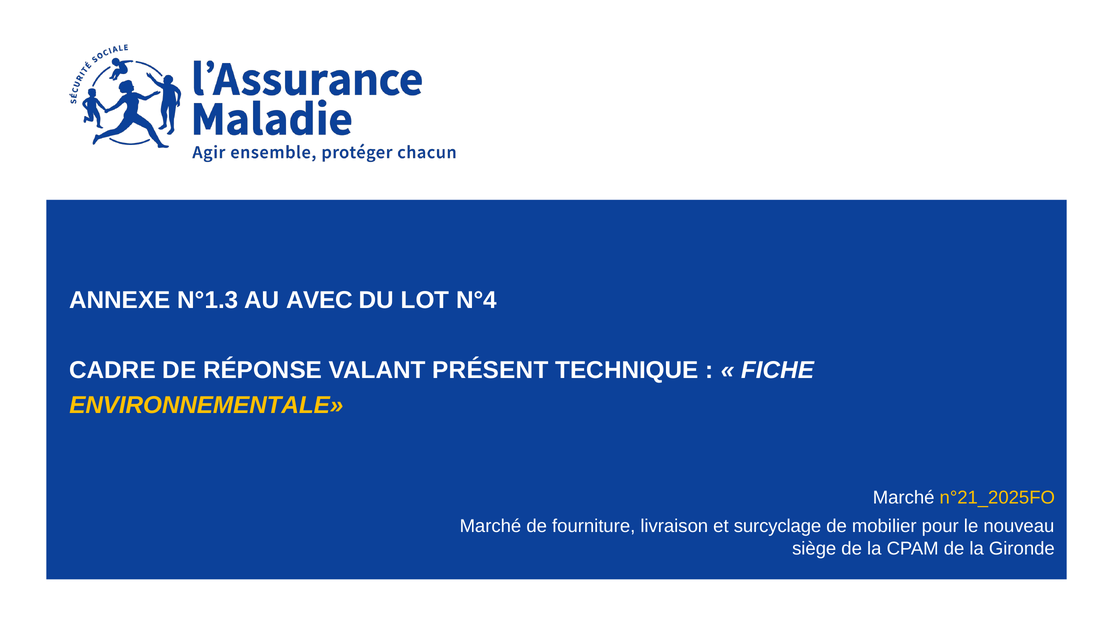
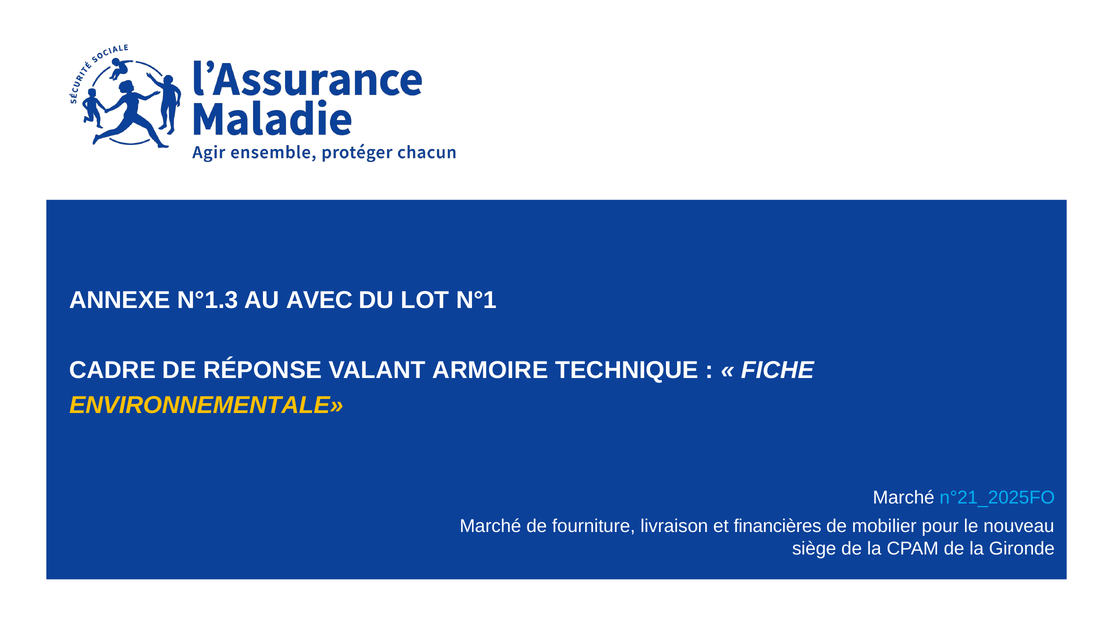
N°4: N°4 -> N°1 (476, 300)
PRÉSENT: PRÉSENT -> ARMOIRE (490, 370)
n°21_2025FO colour: yellow -> light blue (997, 497)
surcyclage: surcyclage -> financières (778, 526)
